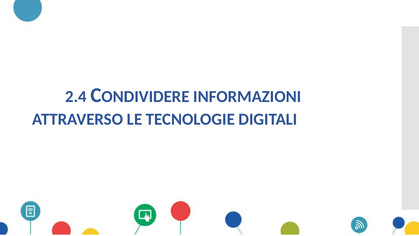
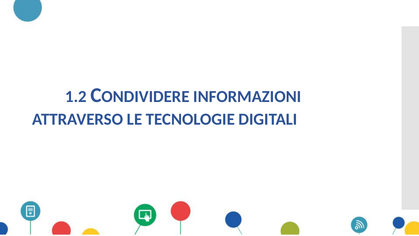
2.4: 2.4 -> 1.2 (76, 96)
